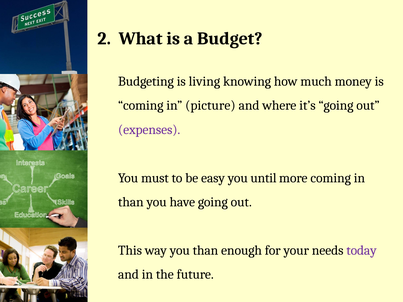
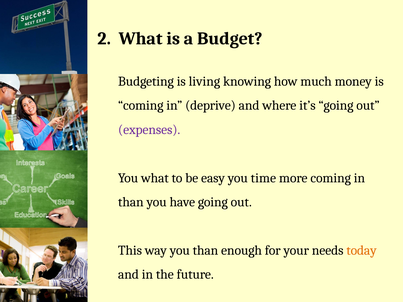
picture: picture -> deprive (210, 106)
You must: must -> what (155, 178)
until: until -> time (263, 178)
today colour: purple -> orange (362, 251)
